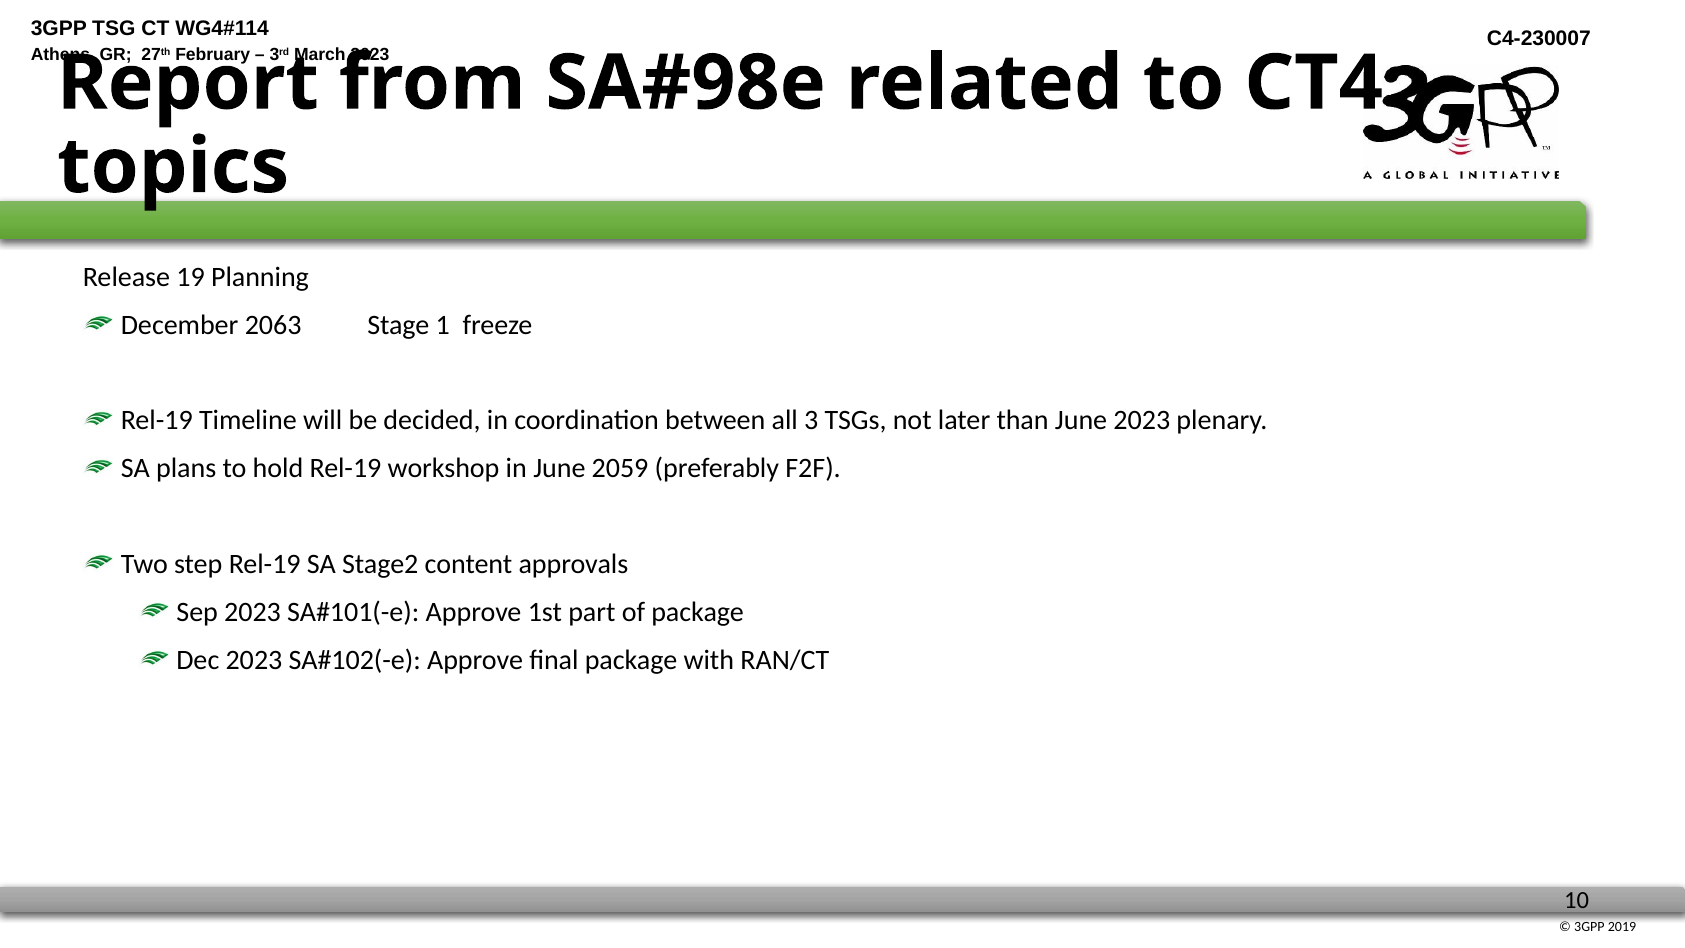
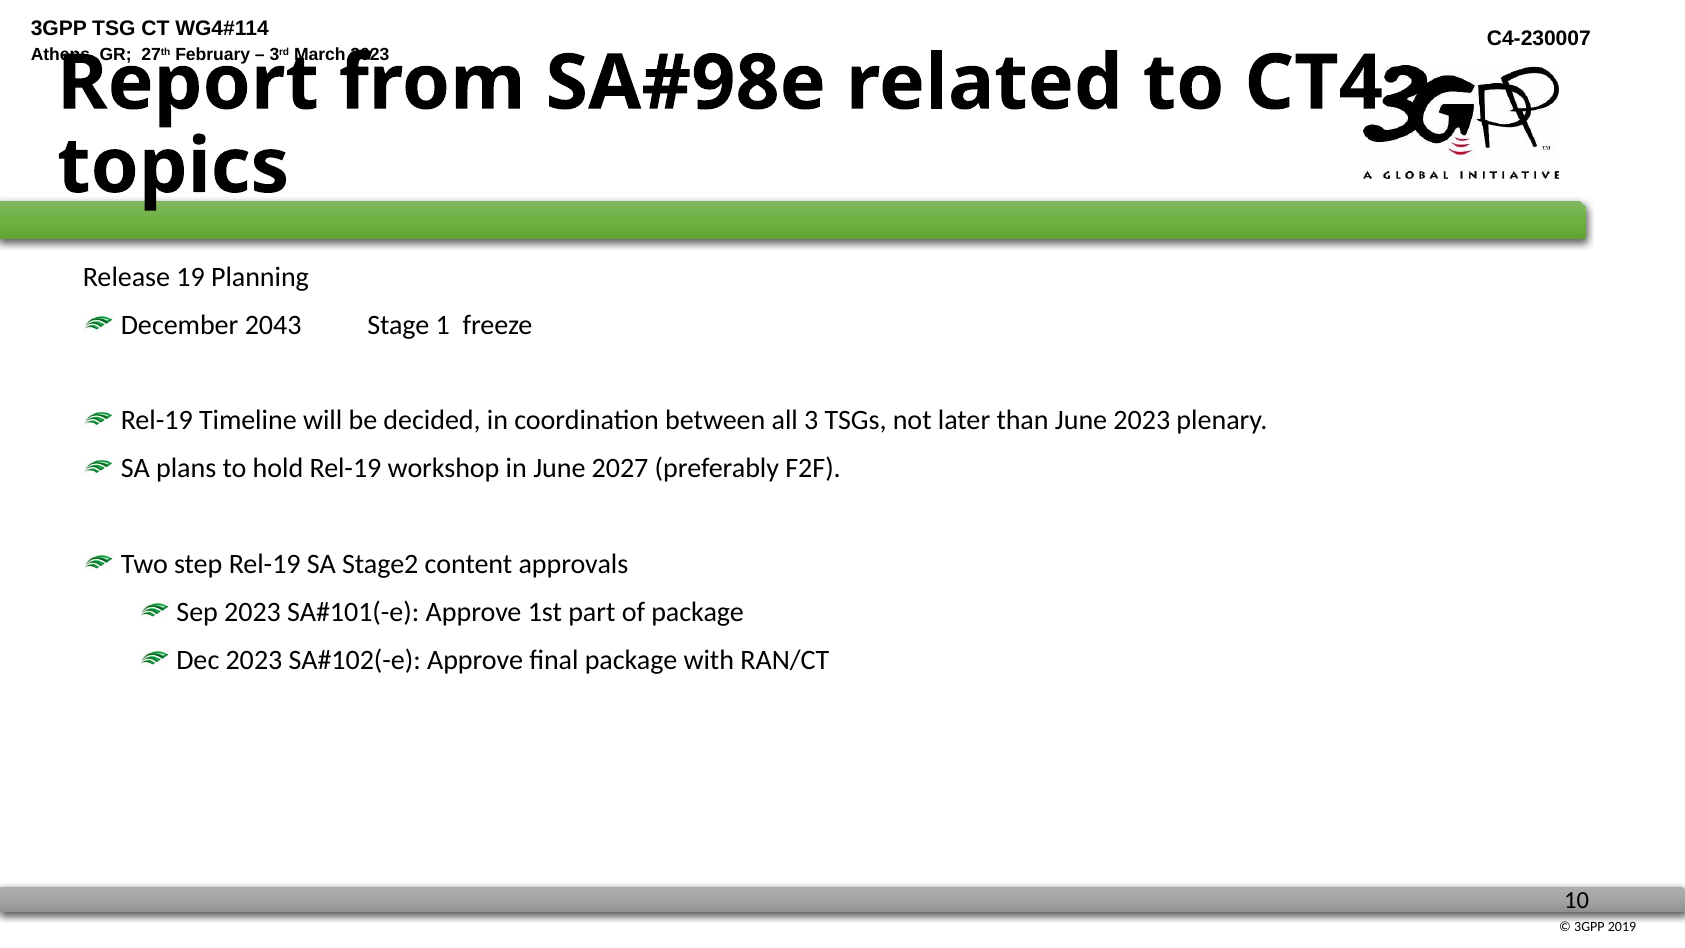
2063: 2063 -> 2043 (273, 325)
2059: 2059 -> 2027 (620, 468)
